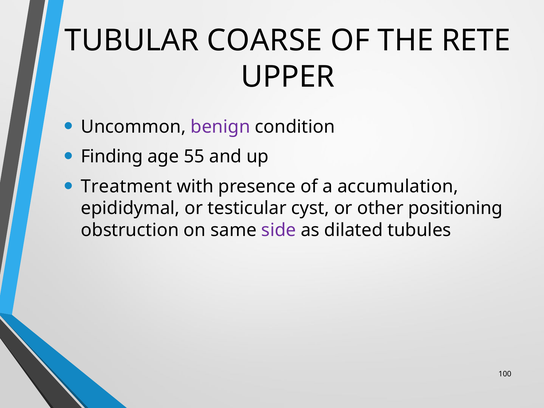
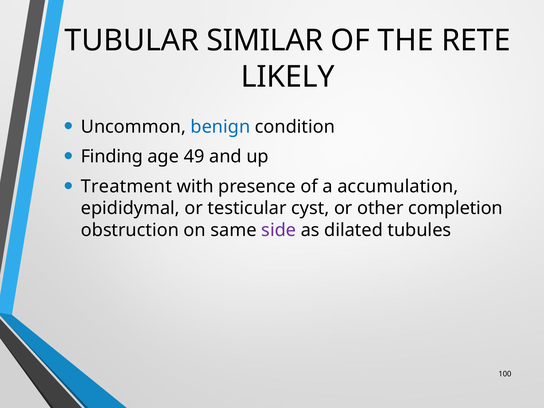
COARSE: COARSE -> SIMILAR (265, 41)
UPPER: UPPER -> LIKELY (288, 77)
benign colour: purple -> blue (220, 127)
55: 55 -> 49 (194, 157)
positioning: positioning -> completion (455, 208)
